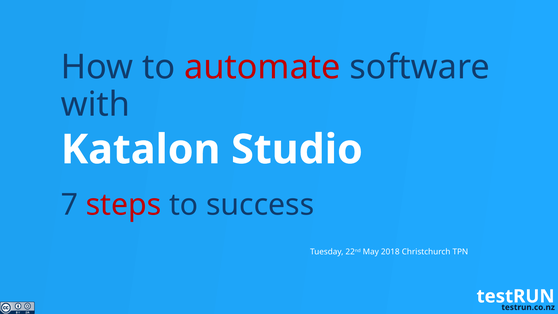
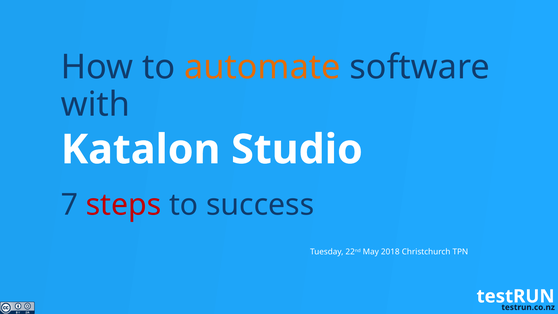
automate colour: red -> orange (262, 67)
